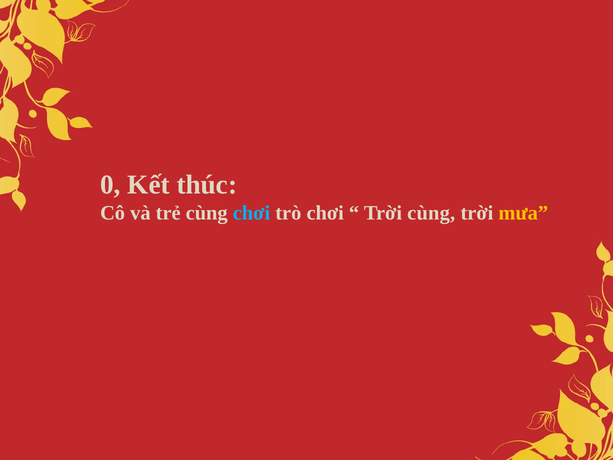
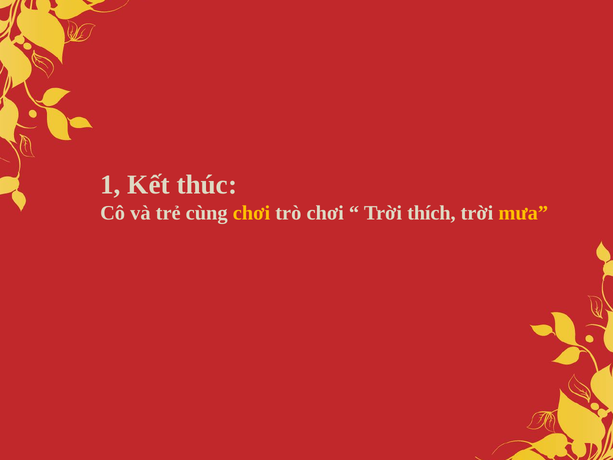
0: 0 -> 1 (110, 185)
chơi colour: light blue -> yellow (251, 213)
Trời cùng: cùng -> thích (431, 213)
